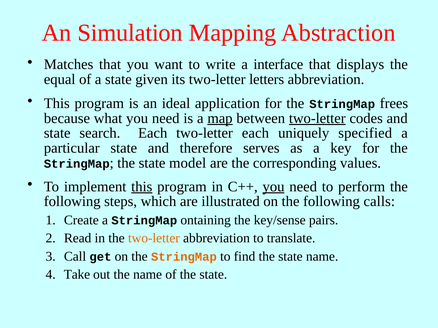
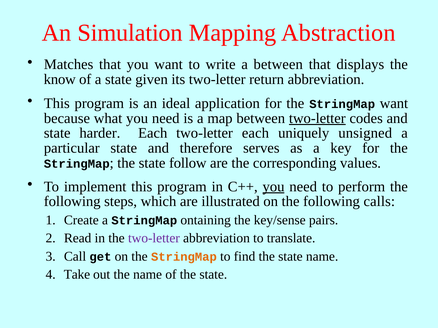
a interface: interface -> between (278, 65)
equal: equal -> know (60, 80)
letters: letters -> return (267, 80)
StringMap frees: frees -> want (394, 104)
map underline: present -> none (220, 118)
search: search -> harder (100, 133)
specified: specified -> unsigned (365, 133)
model: model -> follow (188, 163)
this underline: present -> none (142, 187)
two-letter colour: orange -> purple (154, 239)
